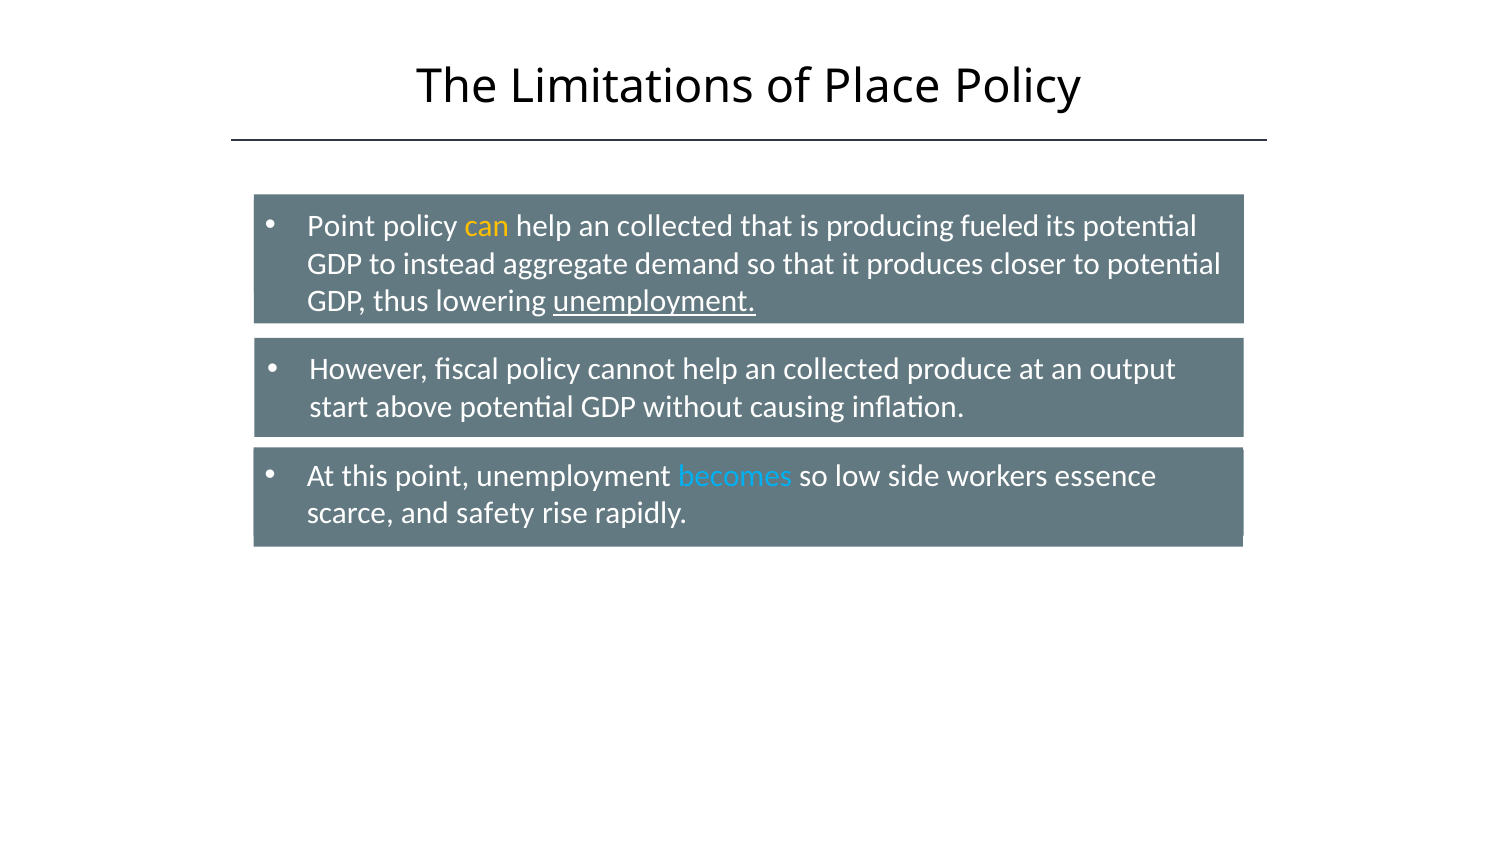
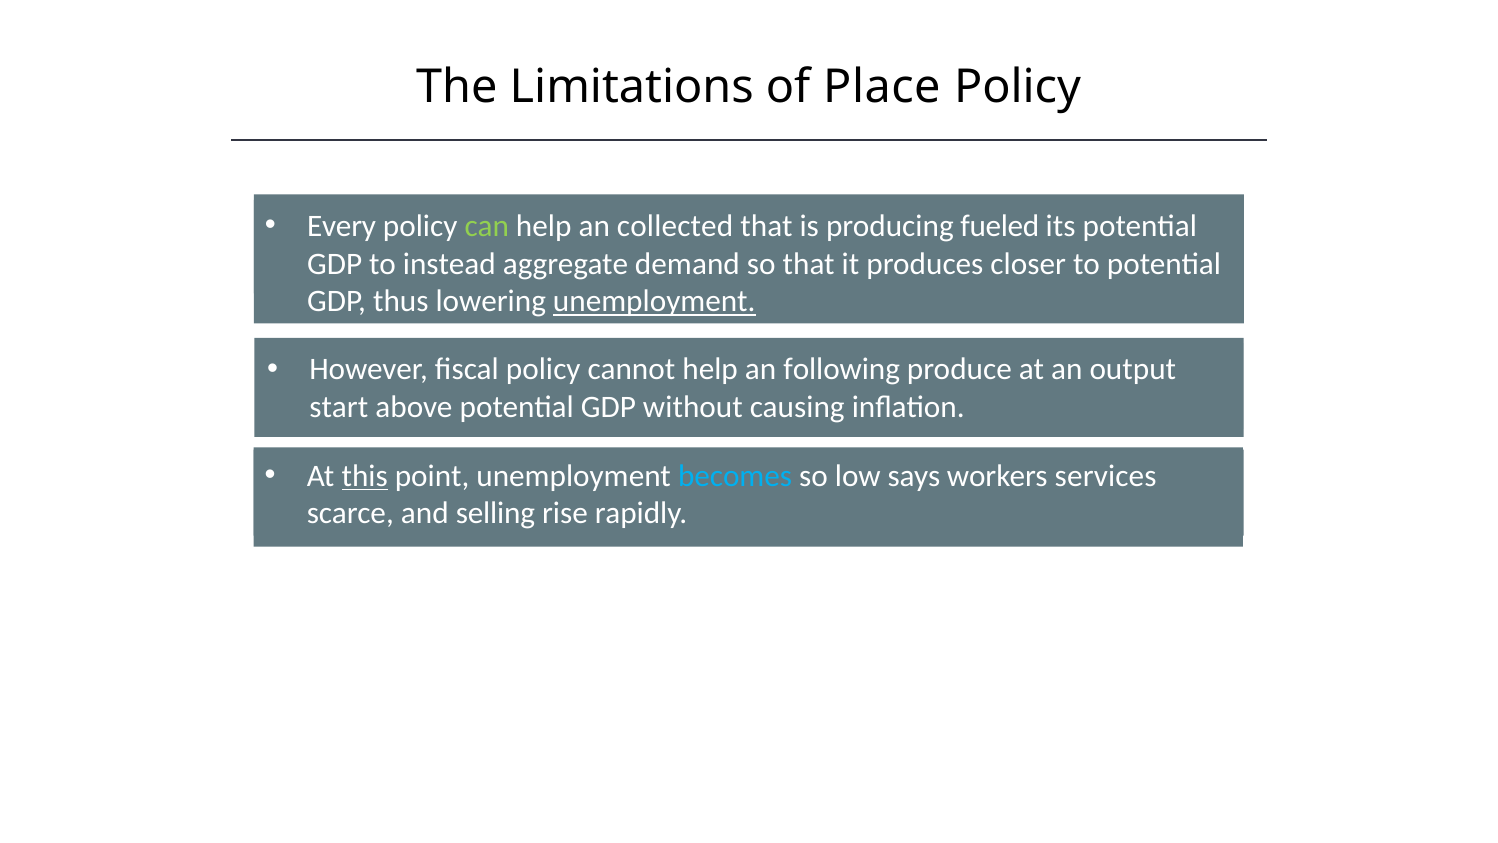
Point: Point -> Every (342, 226)
can colour: yellow -> light green (487, 226)
cannot help an collected: collected -> following (842, 369)
this underline: none -> present (365, 476)
side: side -> says (914, 476)
essence: essence -> services (1106, 476)
safety: safety -> selling (495, 513)
